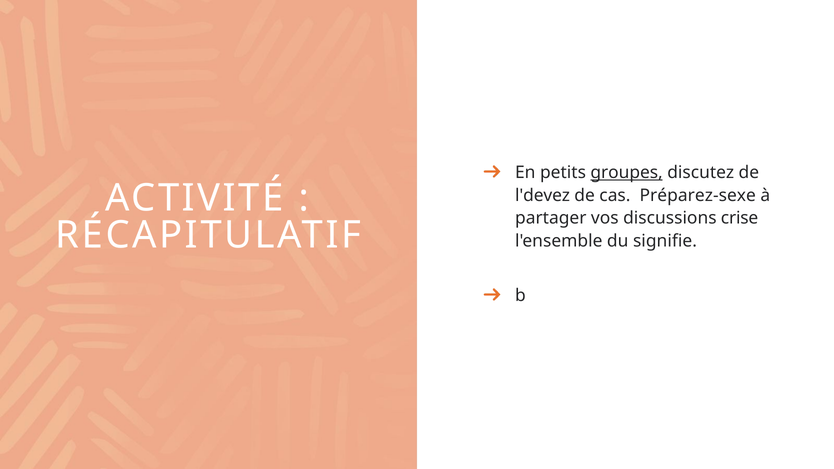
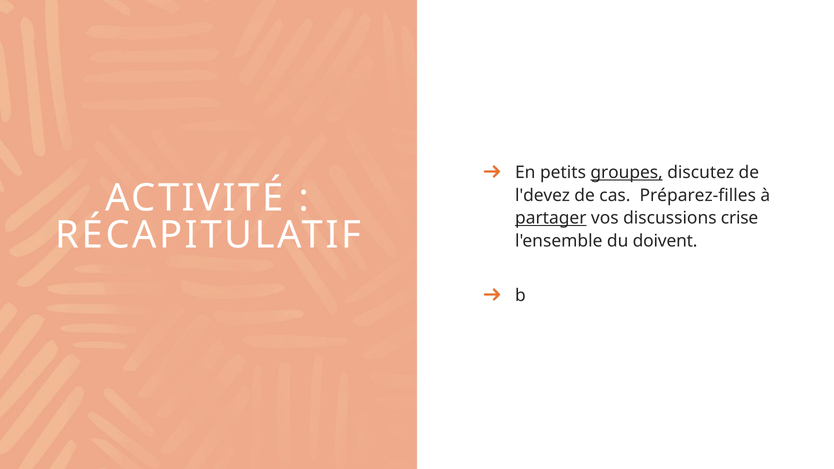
Préparez-sexe: Préparez-sexe -> Préparez-filles (698, 195)
partager underline: none -> present (551, 218)
signifie: signifie -> doivent (665, 241)
